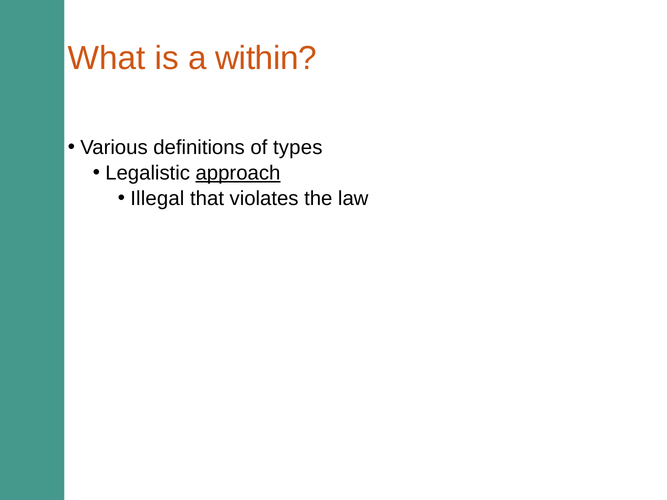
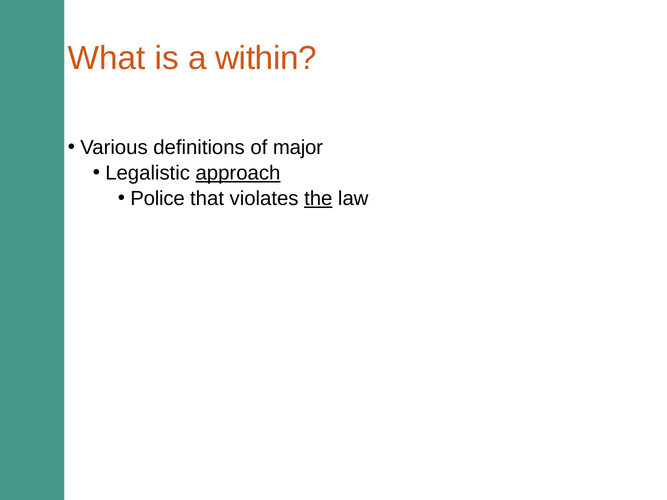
types: types -> major (298, 148)
Illegal: Illegal -> Police (158, 198)
the underline: none -> present (318, 198)
